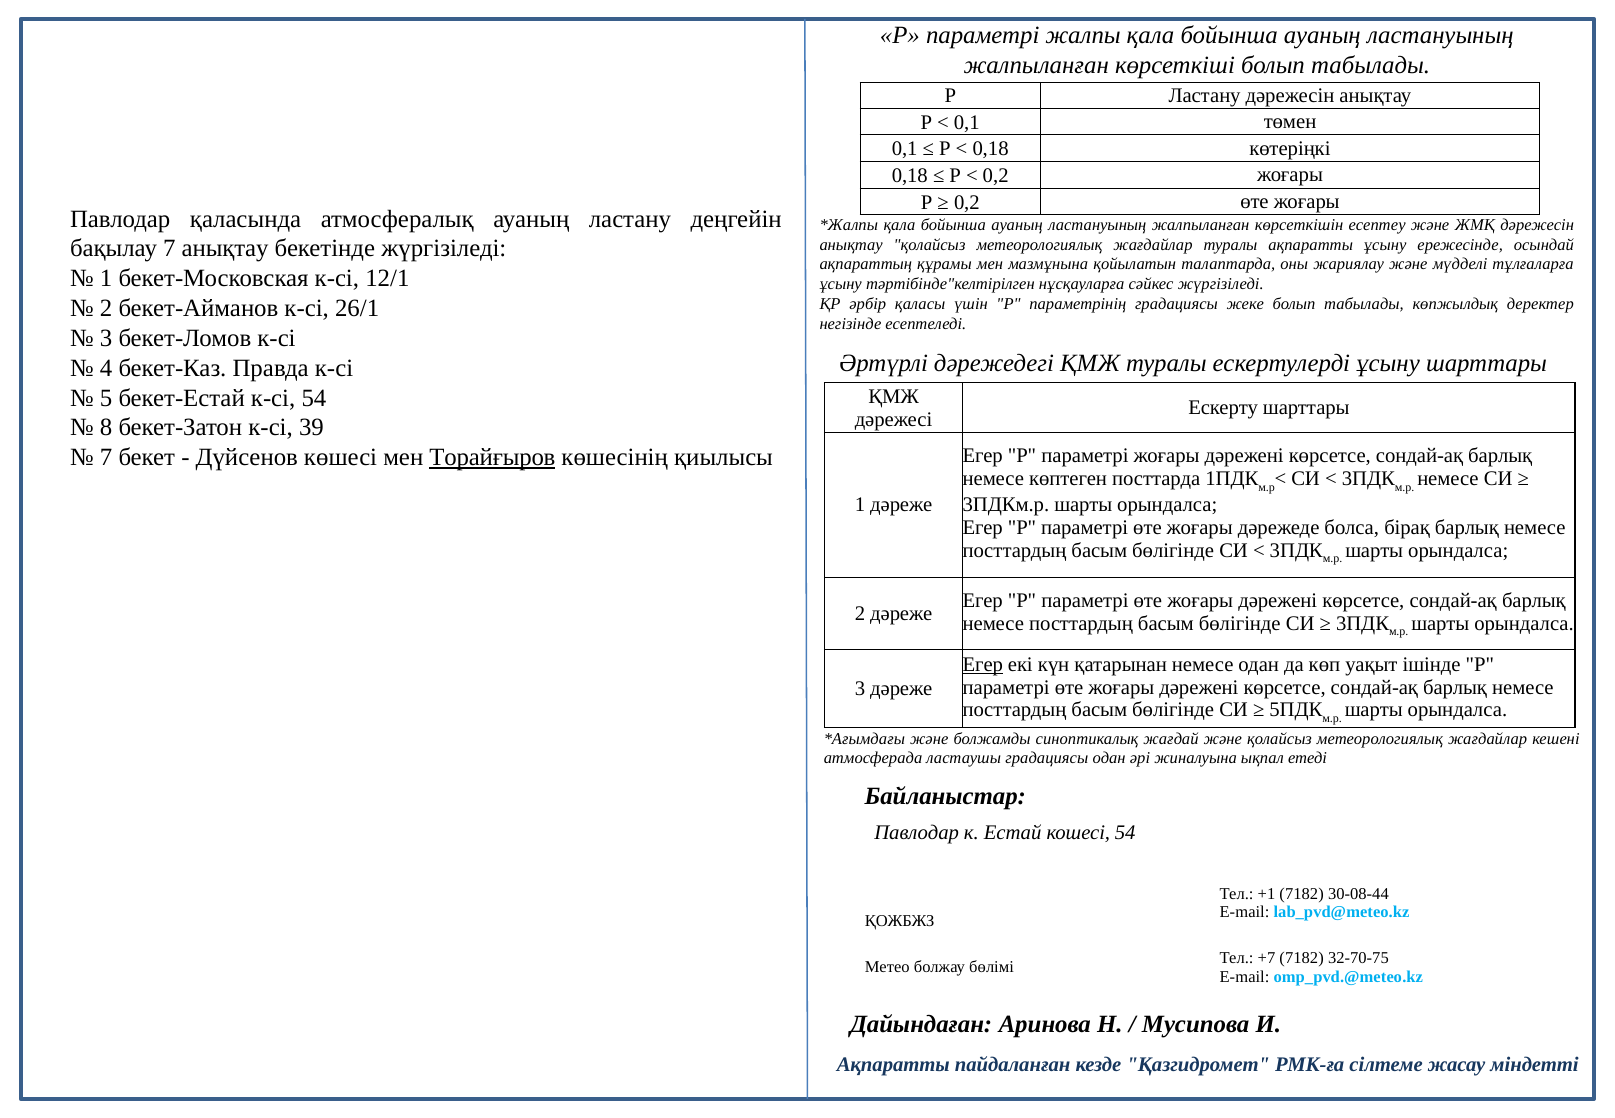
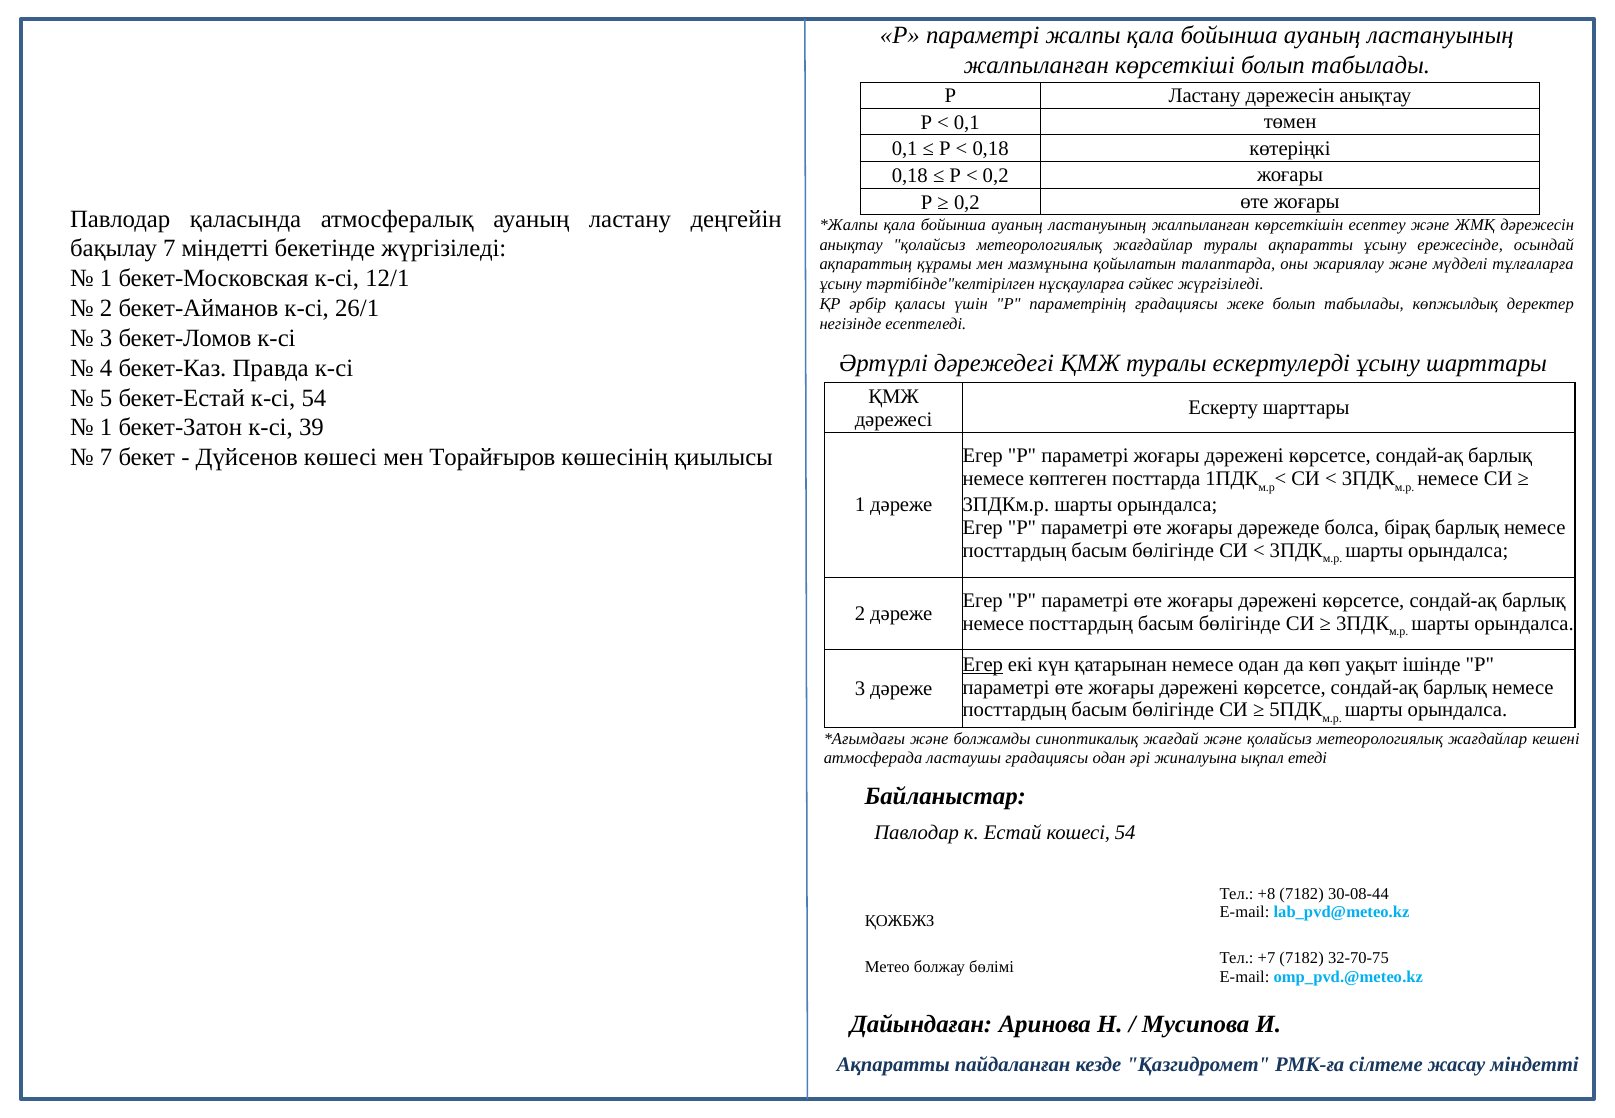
7 анықтау: анықтау -> міндетті (225, 249)
8: 8 -> 1 (106, 428)
Торайғыров underline: present -> none (492, 458)
+1: +1 -> +8 (1266, 894)
